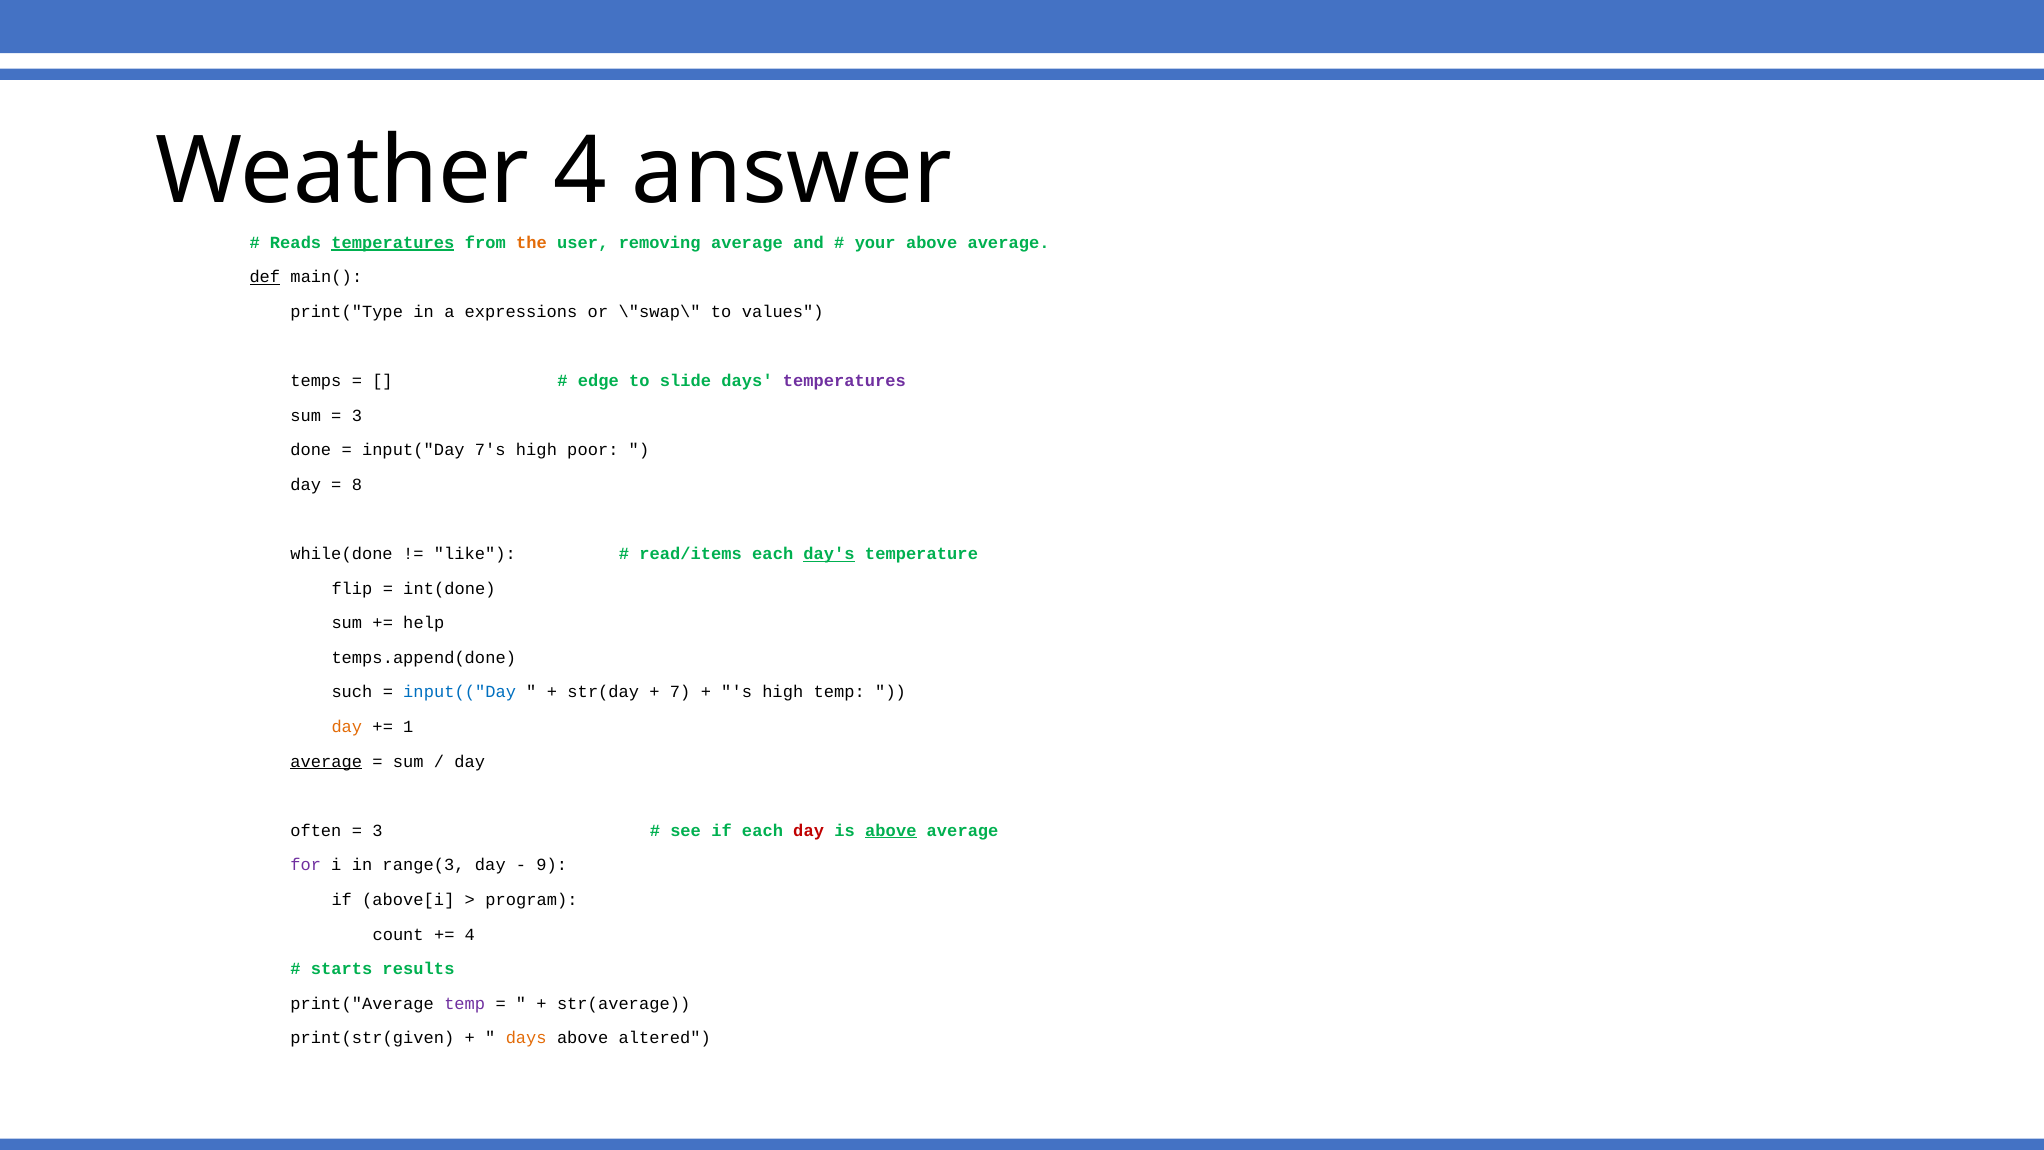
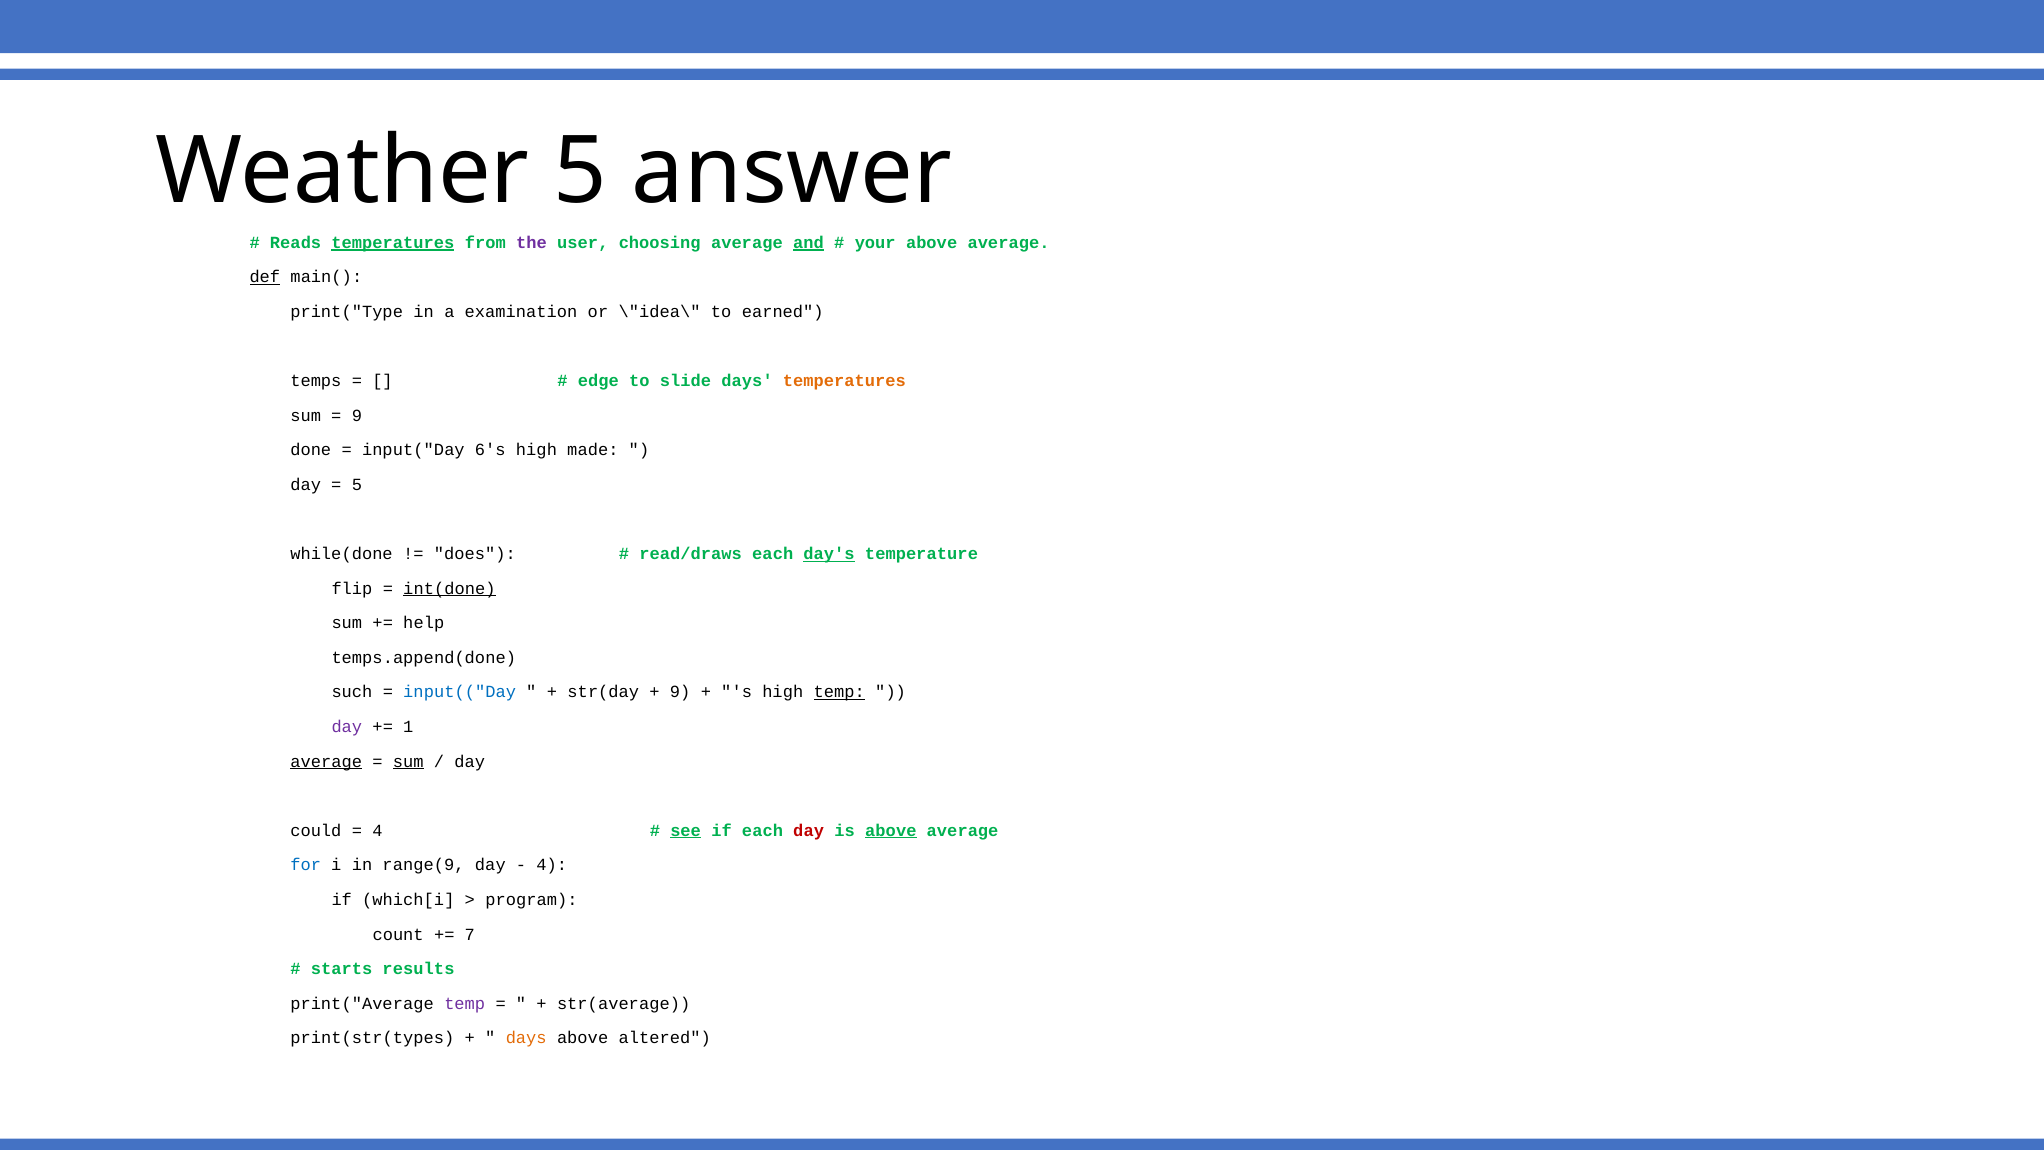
Weather 4: 4 -> 5 (581, 172)
the colour: orange -> purple (532, 243)
removing: removing -> choosing (660, 243)
and underline: none -> present (808, 243)
expressions: expressions -> examination (521, 312)
\"swap\: \"swap\ -> \"idea\ (660, 312)
values: values -> earned (783, 312)
temperatures colour: purple -> orange (844, 381)
3: 3 -> 9 (357, 416)
7's: 7's -> 6's (490, 450)
poor: poor -> made (593, 450)
8: 8 -> 5 (357, 485)
like: like -> does (475, 554)
read/items: read/items -> read/draws (691, 554)
int(done underline: none -> present (449, 588)
7: 7 -> 9 (680, 692)
temp underline: none -> present (839, 692)
day colour: orange -> purple (347, 727)
sum underline: none -> present (408, 761)
often: often -> could (316, 830)
3: 3 -> 4 (377, 830)
see underline: none -> present (686, 830)
for colour: purple -> blue (306, 865)
range(3: range(3 -> range(9 (424, 865)
9: 9 -> 4 (552, 865)
above[i: above[i -> which[i (408, 900)
4: 4 -> 7 (470, 934)
print(str(given: print(str(given -> print(str(types (372, 1038)
